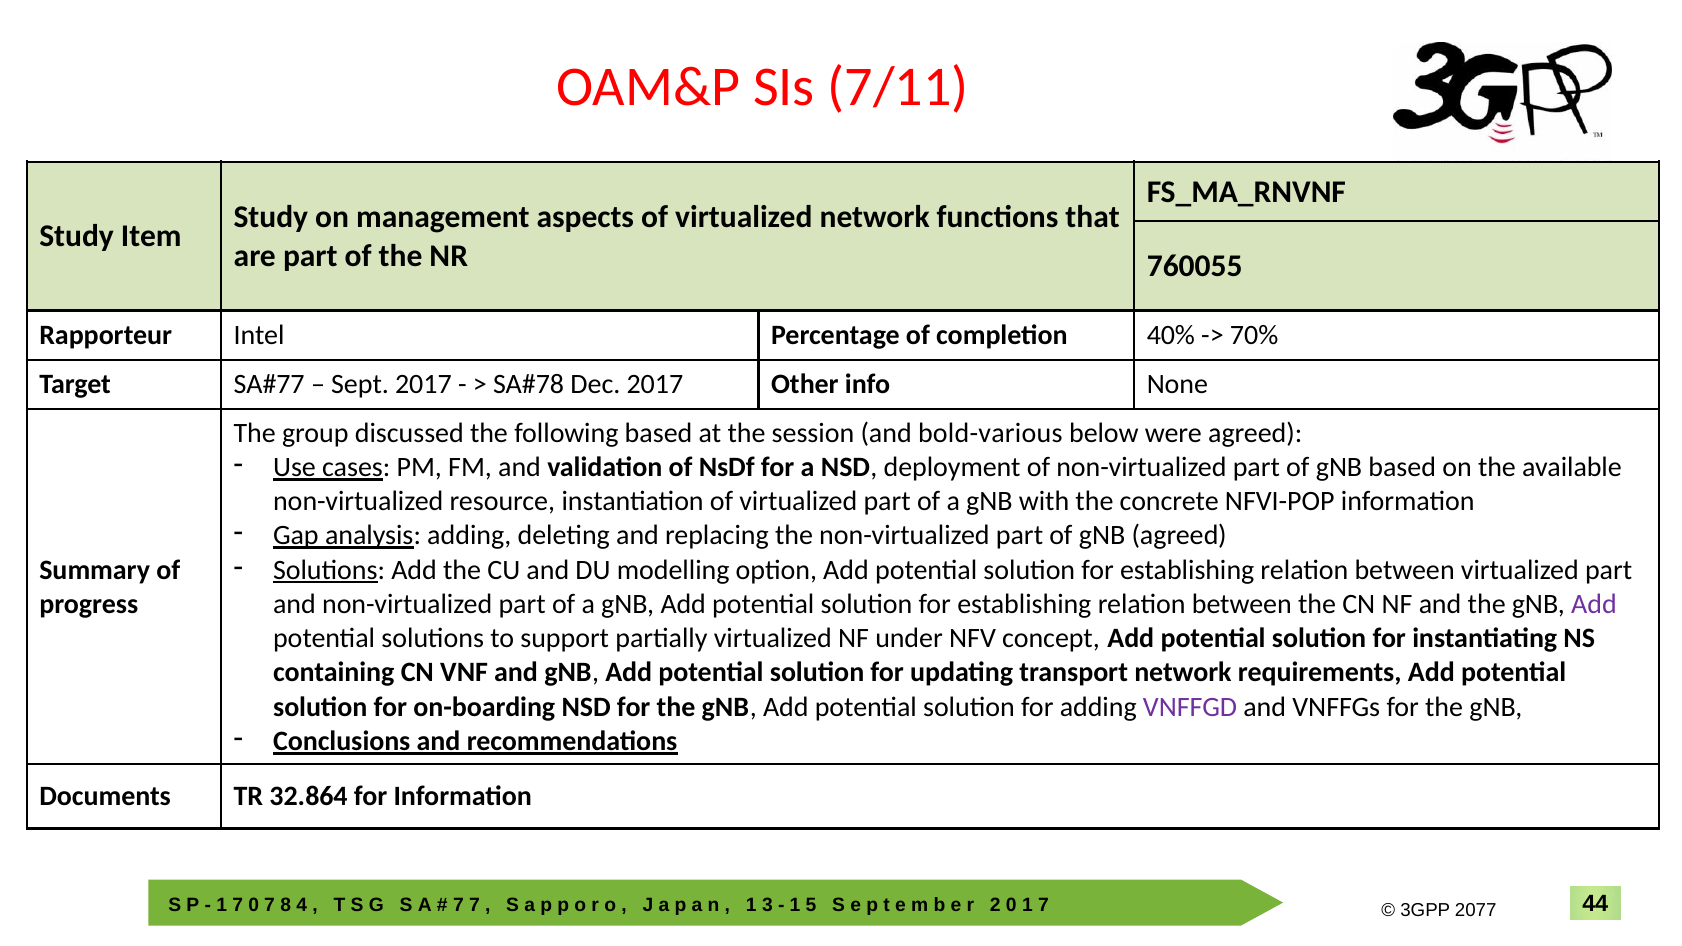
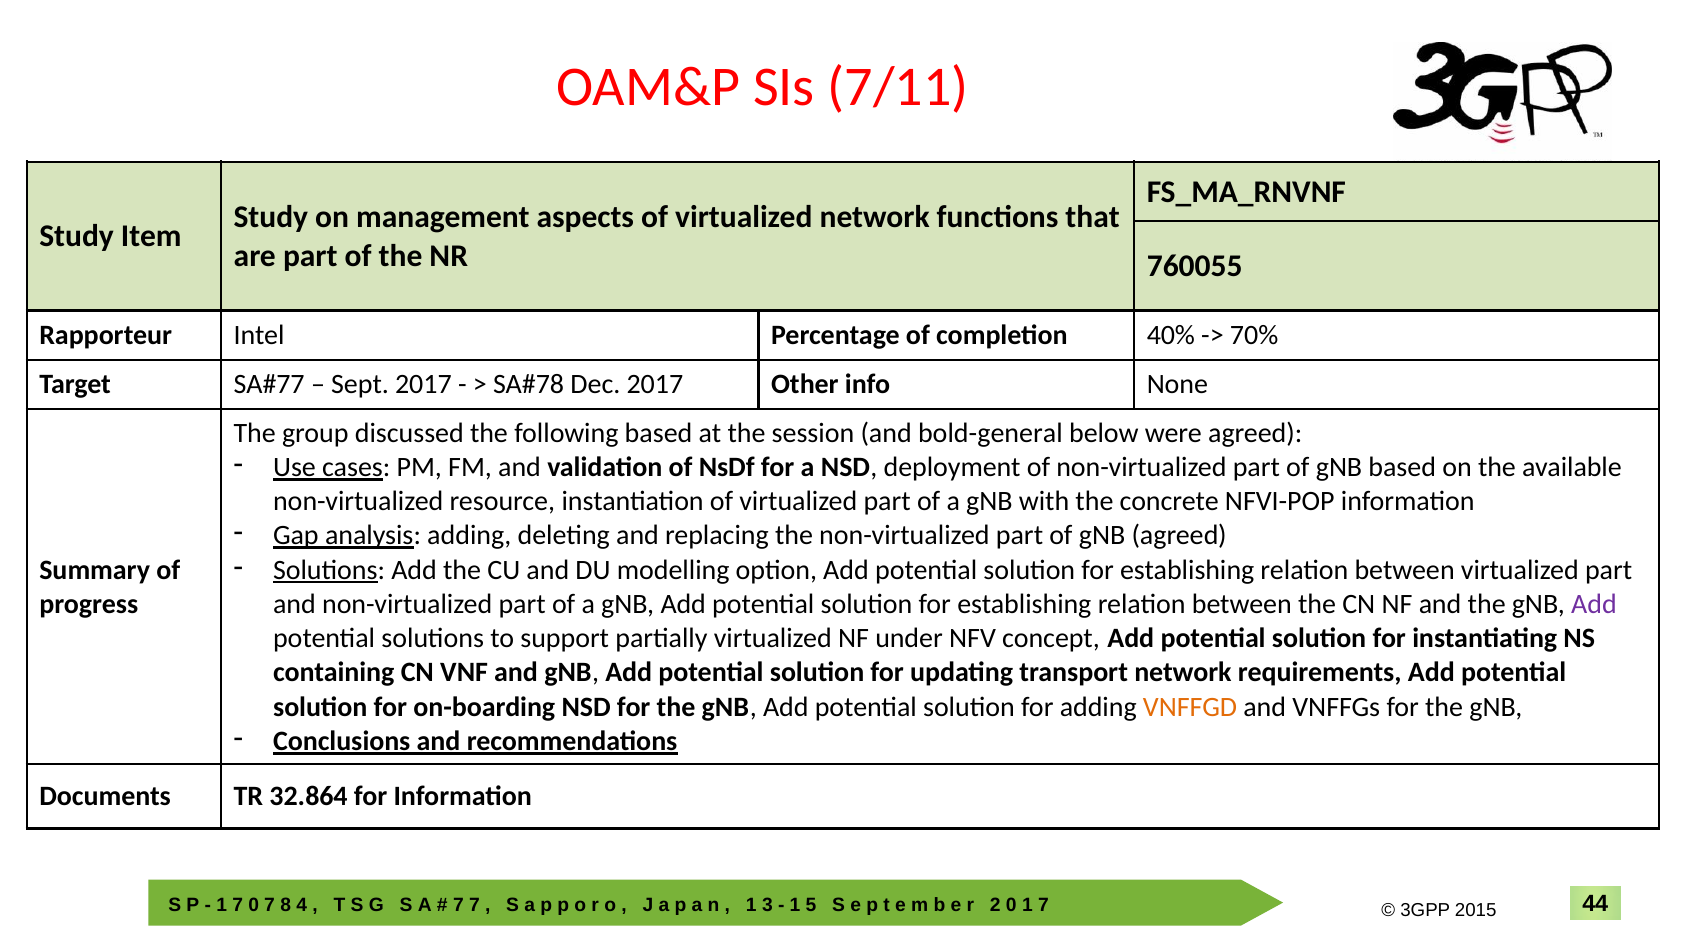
bold-various: bold-various -> bold-general (990, 433)
VNFFGD colour: purple -> orange (1190, 707)
2077: 2077 -> 2015 (1476, 910)
